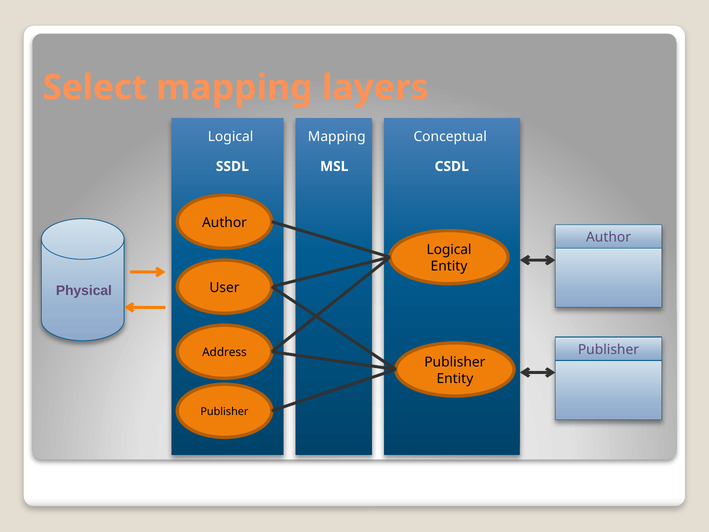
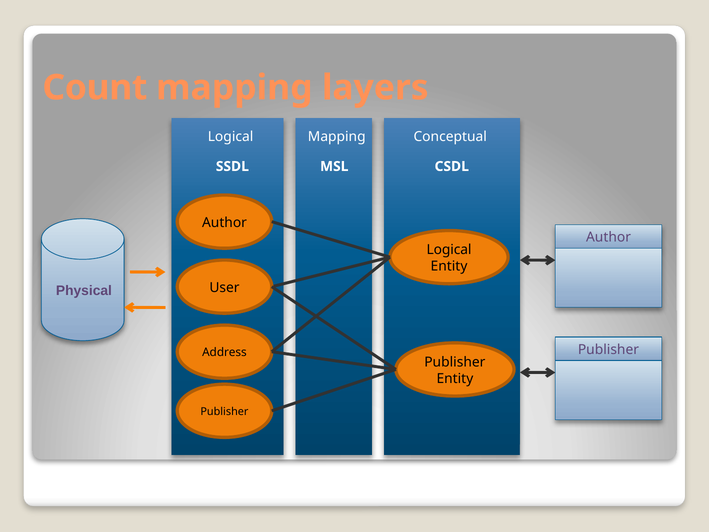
Select: Select -> Count (95, 88)
